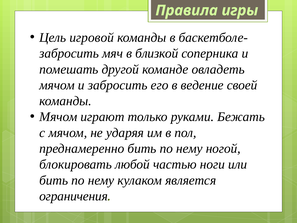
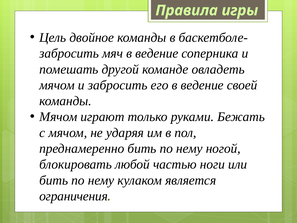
игровой: игровой -> двойное (92, 37)
мяч в близкой: близкой -> ведение (157, 53)
